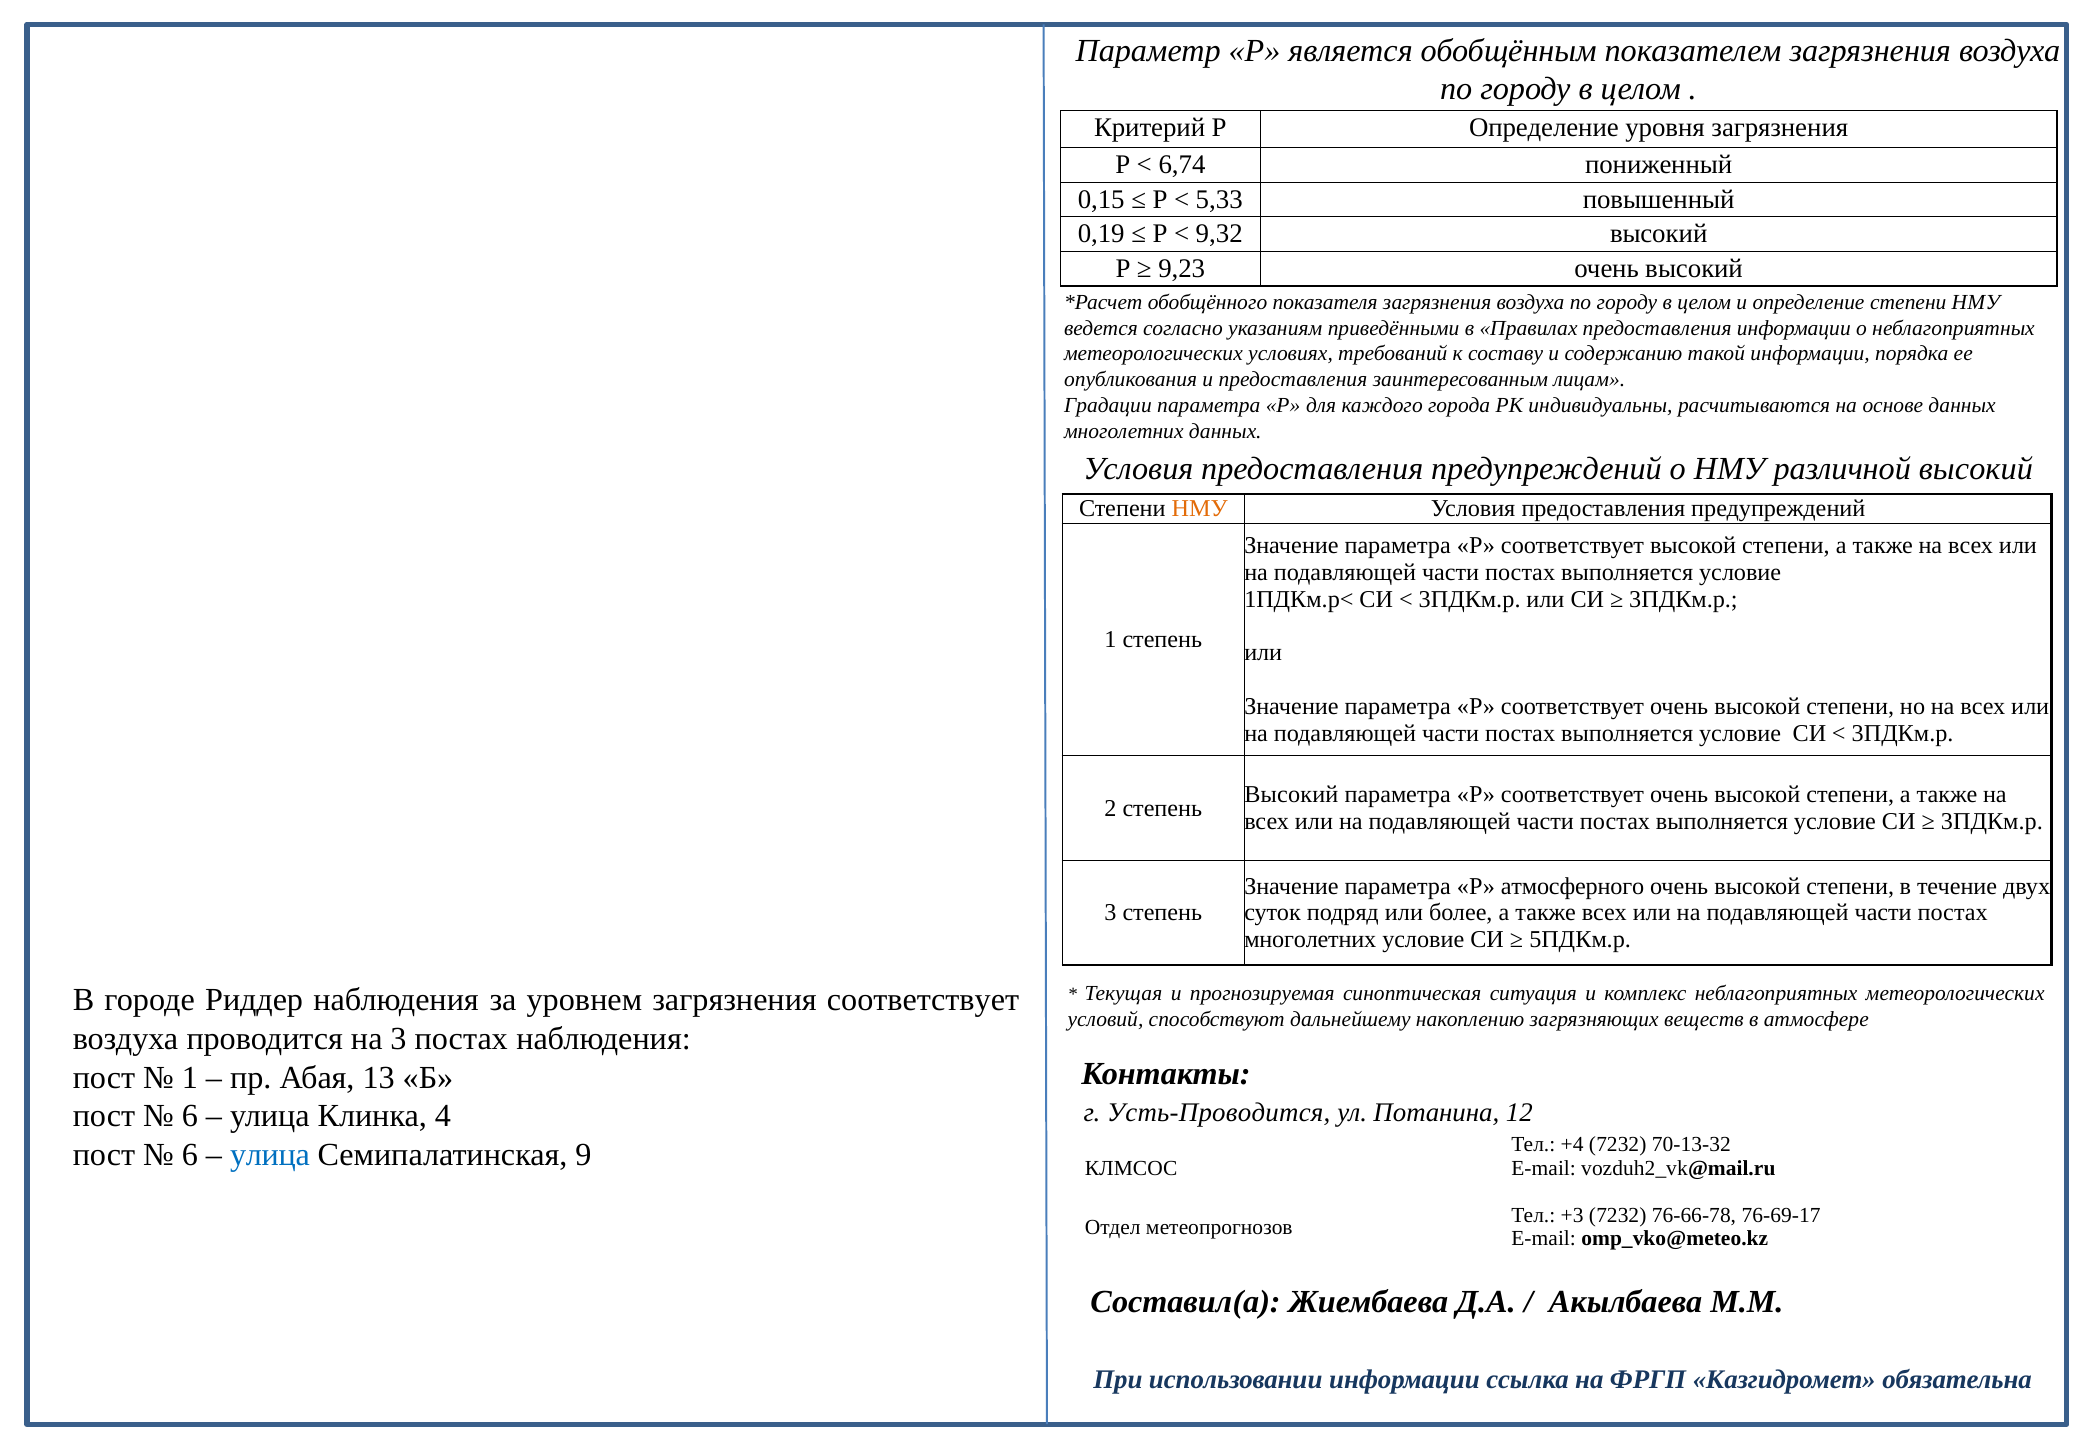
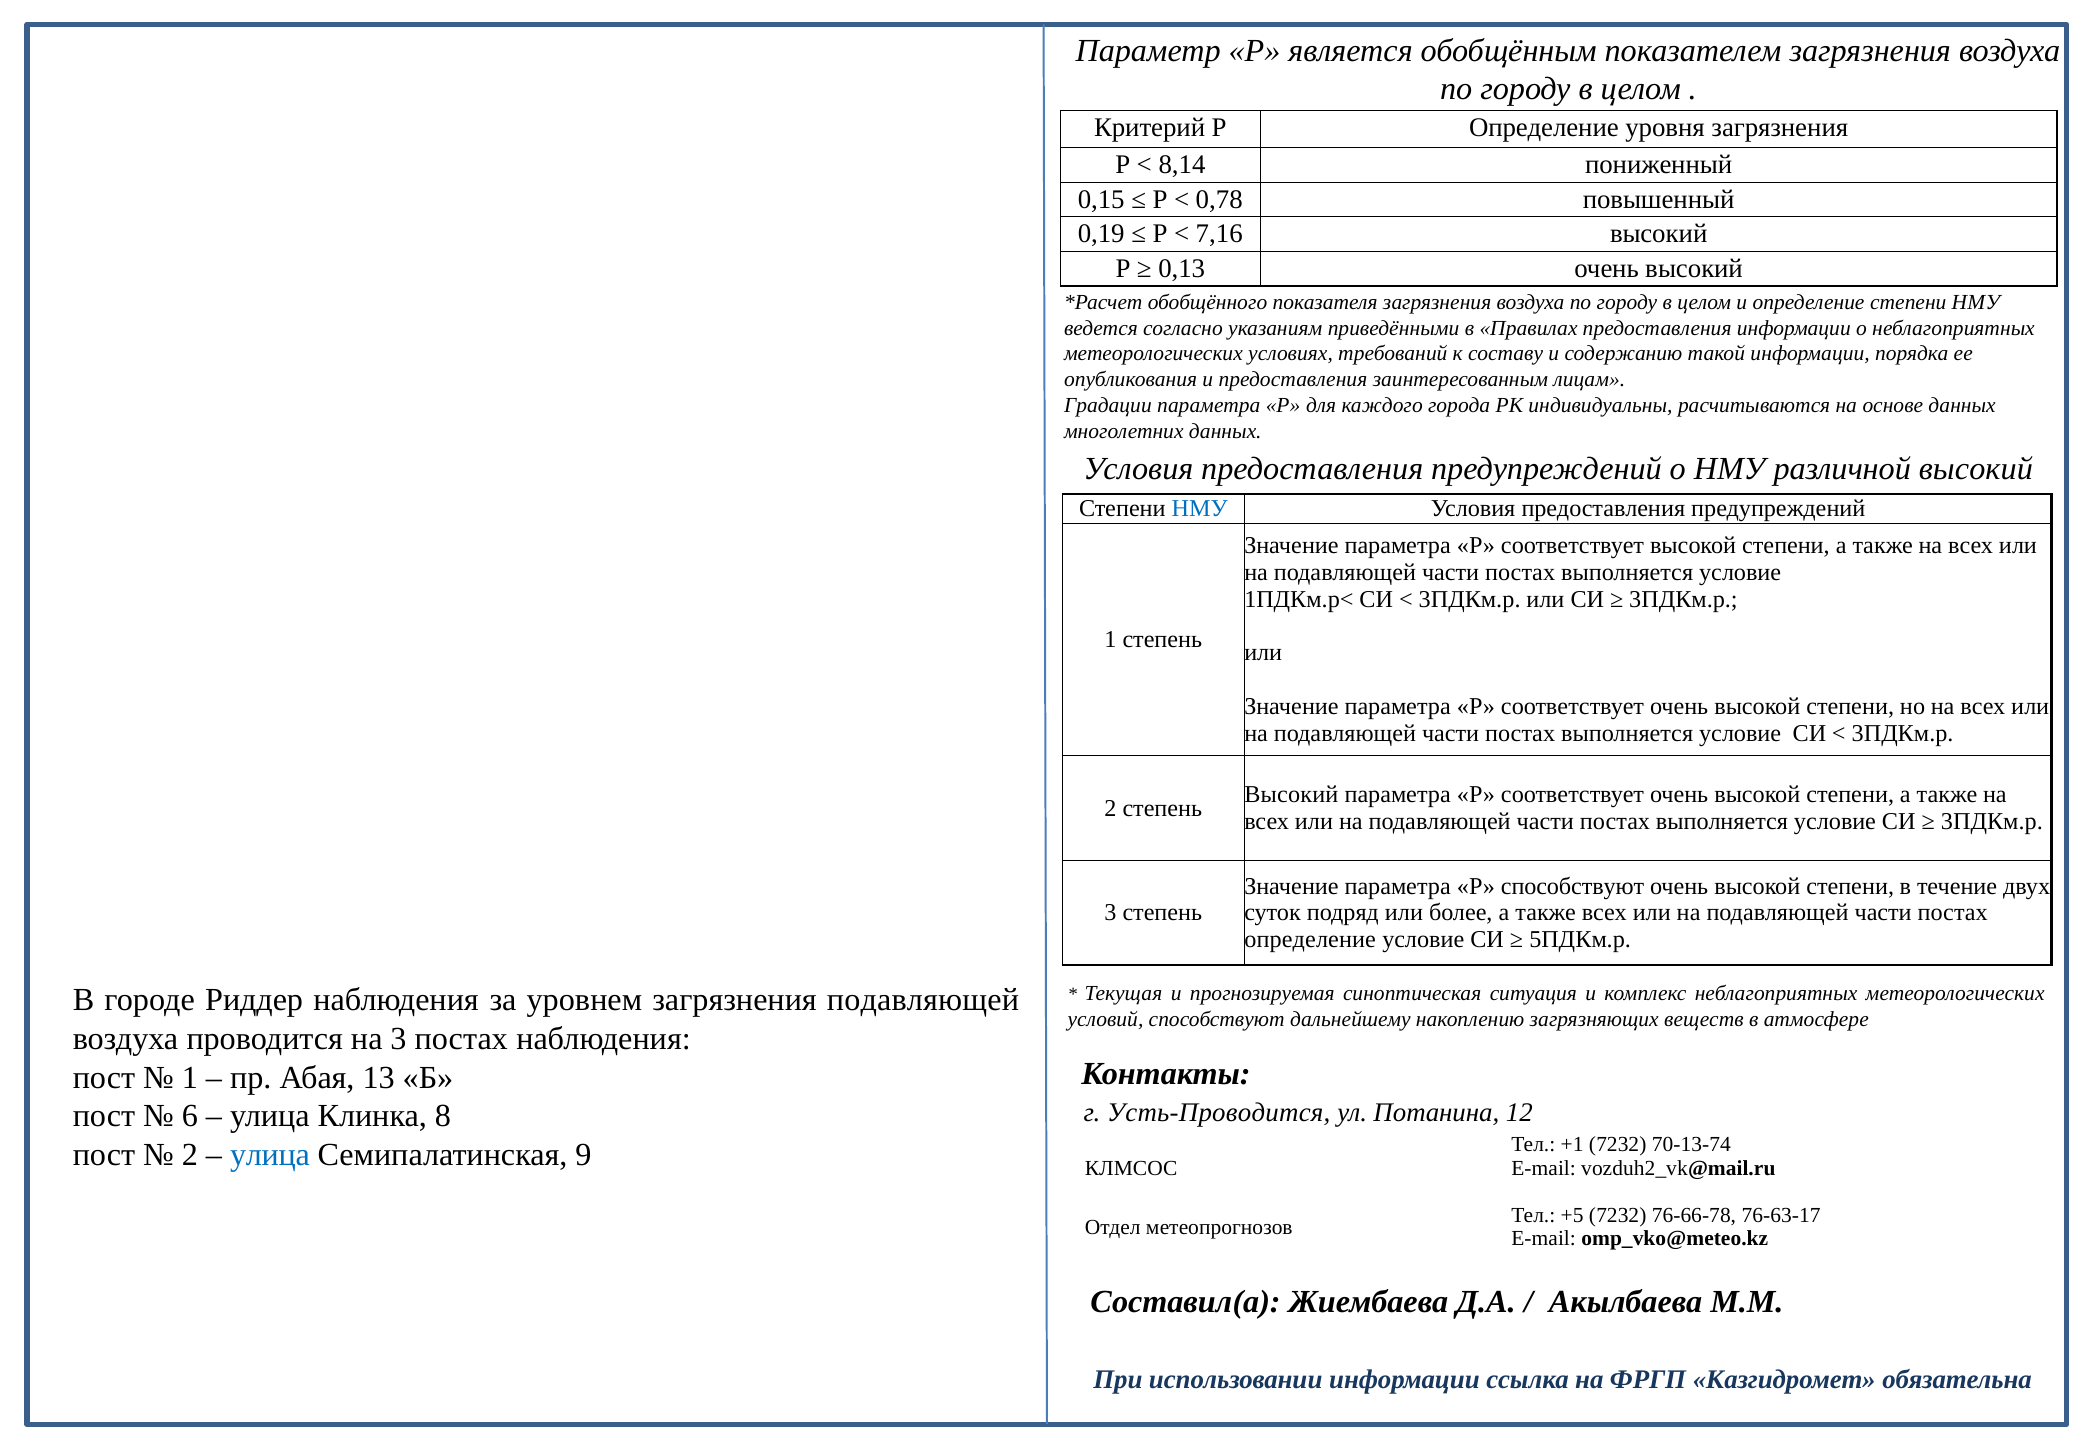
6,74: 6,74 -> 8,14 (1182, 165)
5,33: 5,33 -> 0,78 (1219, 199)
9,32: 9,32 -> 7,16 (1219, 234)
9,23: 9,23 -> 0,13 (1182, 269)
НМУ colour: orange -> blue (1200, 509)
Р атмосферного: атмосферного -> способствуют (1573, 887)
многолетних: многолетних -> определение (1310, 940)
загрязнения соответствует: соответствует -> подавляющей (923, 1001)
4: 4 -> 8 (443, 1117)
+4: +4 -> +1 (1572, 1145)
70-13-32: 70-13-32 -> 70-13-74 (1691, 1145)
6: 6 -> 2 (190, 1155)
+3: +3 -> +5 (1572, 1216)
76-69-17: 76-69-17 -> 76-63-17 (1781, 1216)
